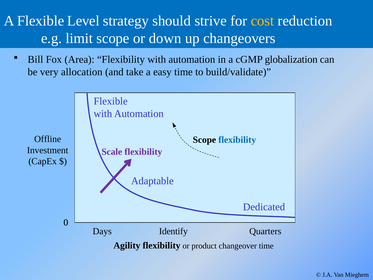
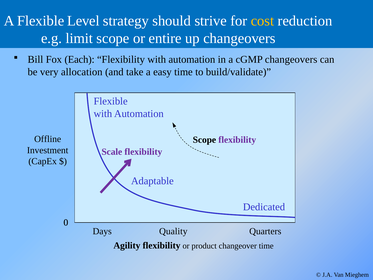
down: down -> entire (165, 38)
Area: Area -> Each (80, 59)
cGMP globalization: globalization -> changeovers (291, 59)
flexibility colour: blue -> purple (237, 140)
Identify: Identify -> Quality (173, 231)
